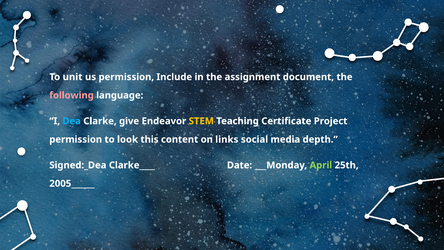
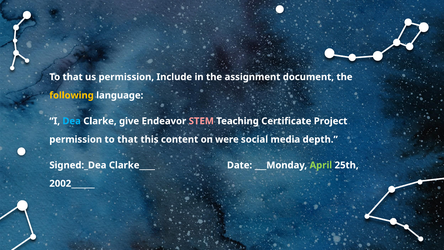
unit: unit -> that (73, 77)
following colour: pink -> yellow (72, 95)
STEM colour: yellow -> pink (201, 121)
permission to look: look -> that (128, 139)
links: links -> were (227, 139)
2005______: 2005______ -> 2002______ (72, 183)
